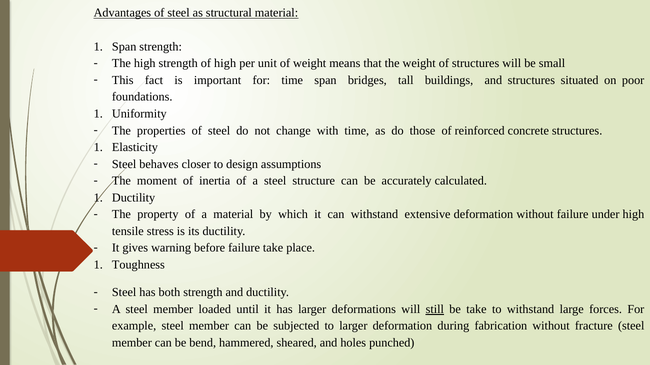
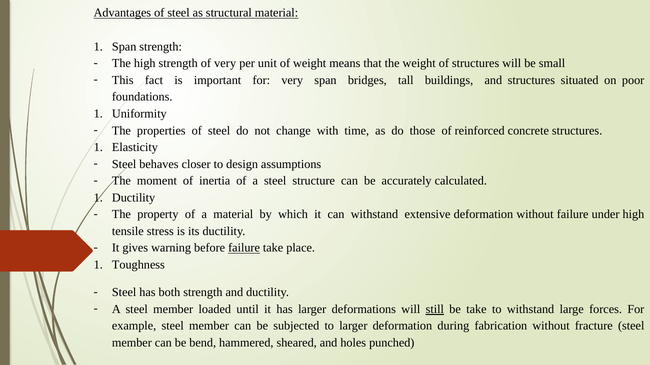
of high: high -> very (225, 63)
for time: time -> very (292, 80)
failure underline: none -> present (244, 248)
